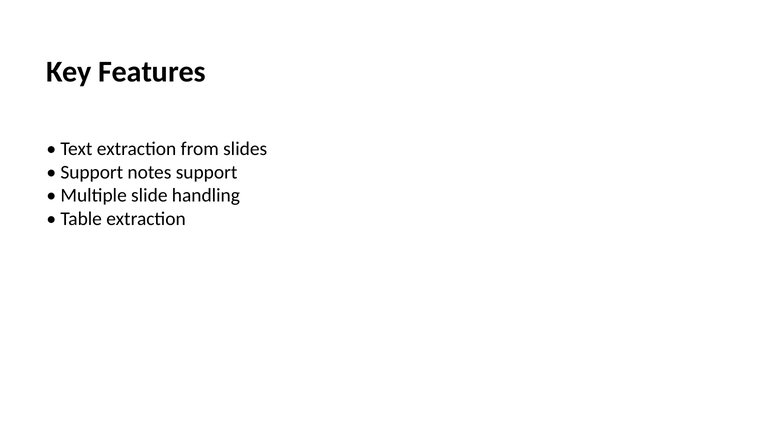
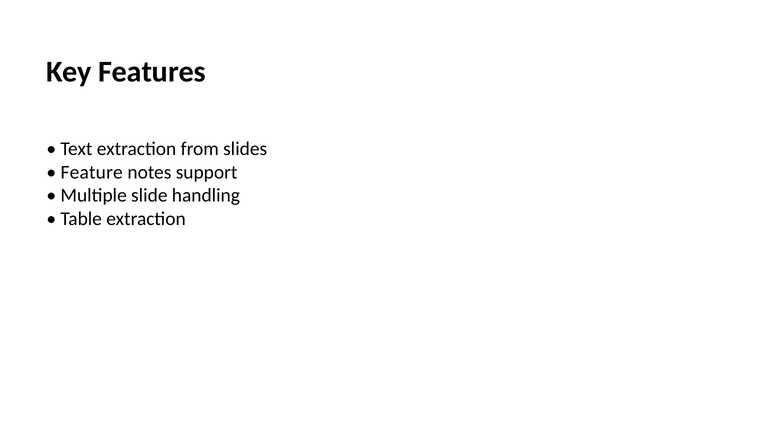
Support: Support -> Feature (92, 172)
